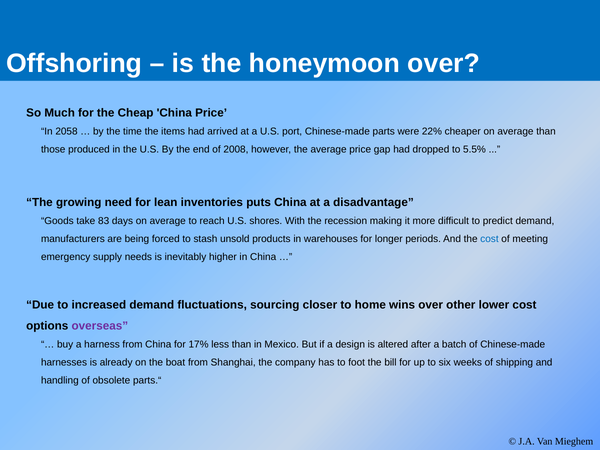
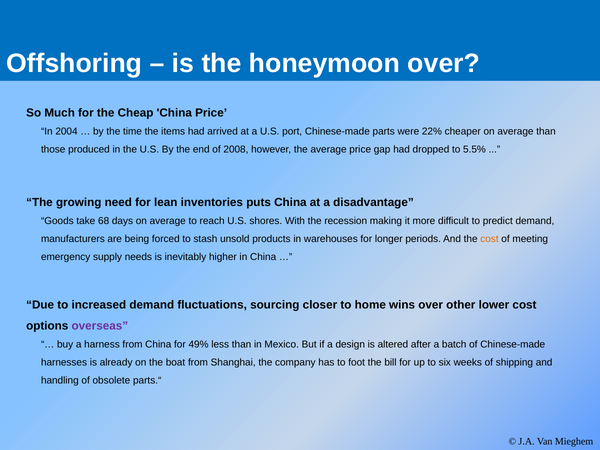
2058: 2058 -> 2004 (66, 132)
83: 83 -> 68 (104, 221)
cost colour: blue -> orange (489, 239)
17%: 17% -> 49% (199, 345)
